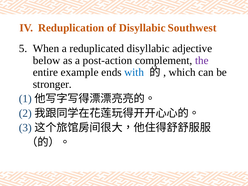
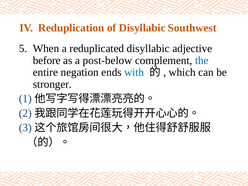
below: below -> before (47, 60)
post-action: post-action -> post-below (107, 60)
the colour: purple -> blue (202, 60)
example: example -> negation (80, 72)
